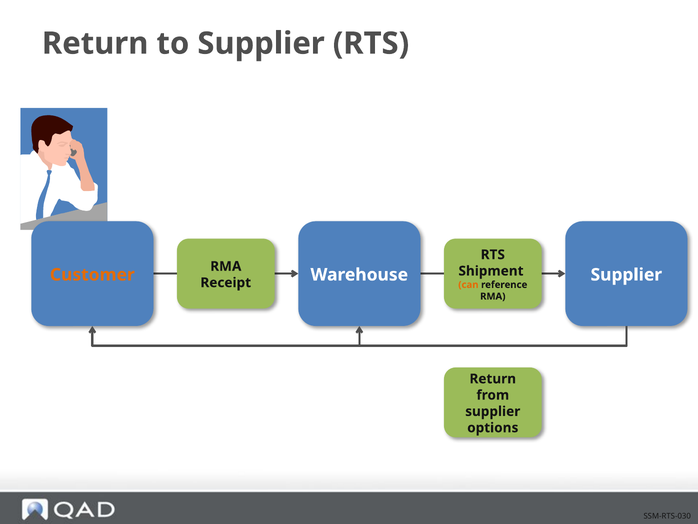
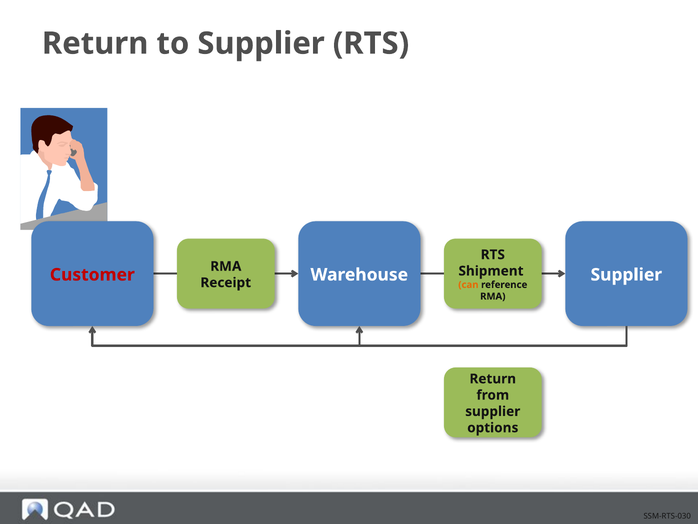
Customer colour: orange -> red (92, 275)
